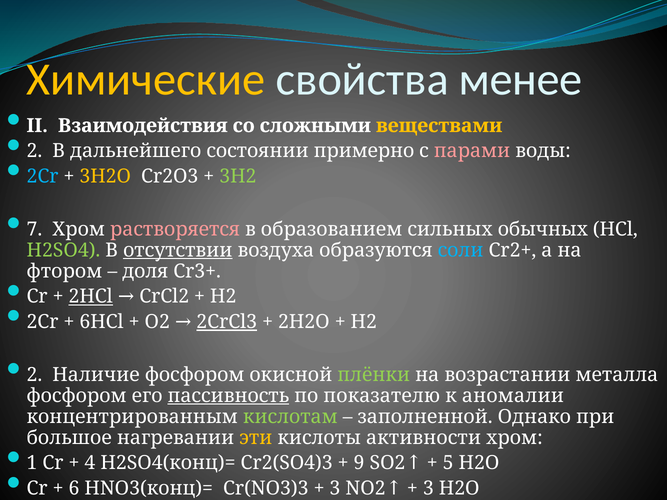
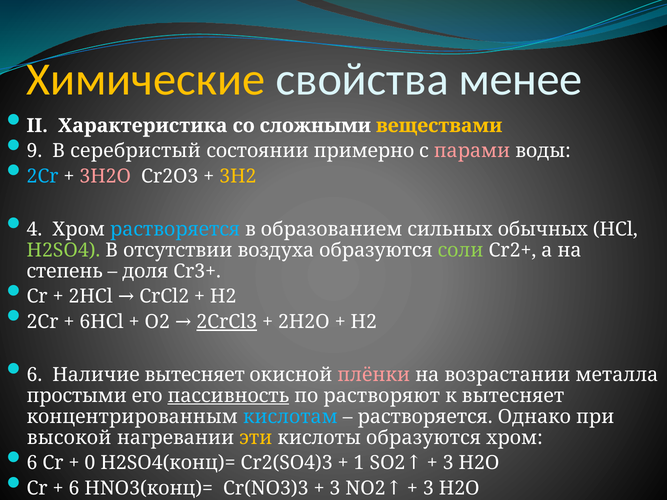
Взаимодействия: Взаимодействия -> Характеристика (143, 126)
2: 2 -> 9 (34, 151)
дальнейшего: дальнейшего -> серебристый (136, 151)
3H2O colour: yellow -> pink (105, 176)
3H2 colour: light green -> yellow (238, 176)
7: 7 -> 4 (34, 229)
растворяется colour: pink -> light blue (175, 229)
отсутствии underline: present -> none (178, 250)
соли colour: light blue -> light green (461, 250)
фтором: фтором -> степень (65, 271)
2HCl underline: present -> none (91, 297)
2: 2 -> 6 (34, 375)
Наличие фосфором: фосфором -> вытесняет (195, 375)
плёнки colour: light green -> pink (374, 375)
фосфором: фосфором -> простыми (77, 396)
показателю: показателю -> растворяют (382, 396)
к аномалии: аномалии -> вытесняет (513, 396)
кислотам colour: light green -> light blue (290, 417)
заполненной: заполненной -> растворяется (425, 417)
большое: большое -> высокой (69, 438)
кислоты активности: активности -> образуются (424, 438)
1: 1 -> 6 (32, 463)
4: 4 -> 0 (90, 463)
9: 9 -> 1 (359, 463)
5: 5 -> 3 (448, 463)
